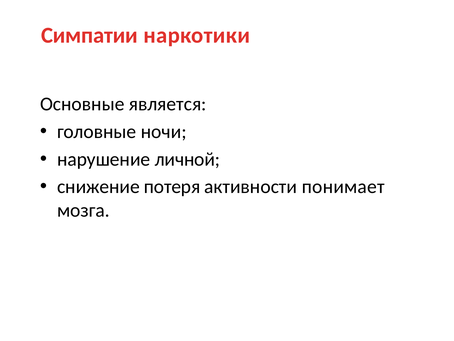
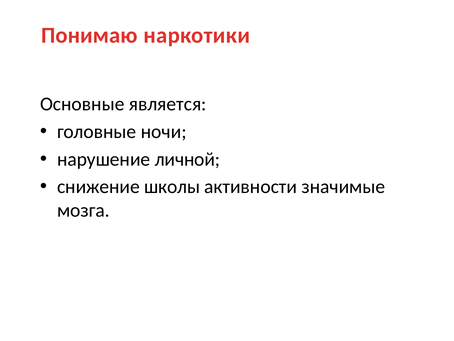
Симпатии: Симпатии -> Понимаю (89, 35)
потеря: потеря -> школы (172, 187)
понимает: понимает -> значимые (343, 187)
